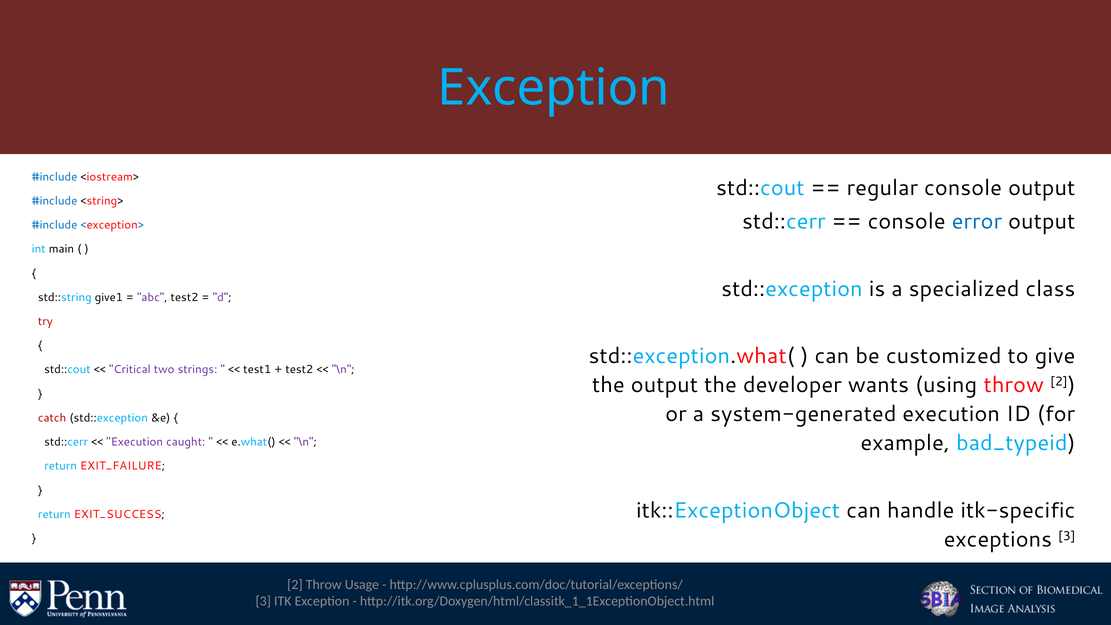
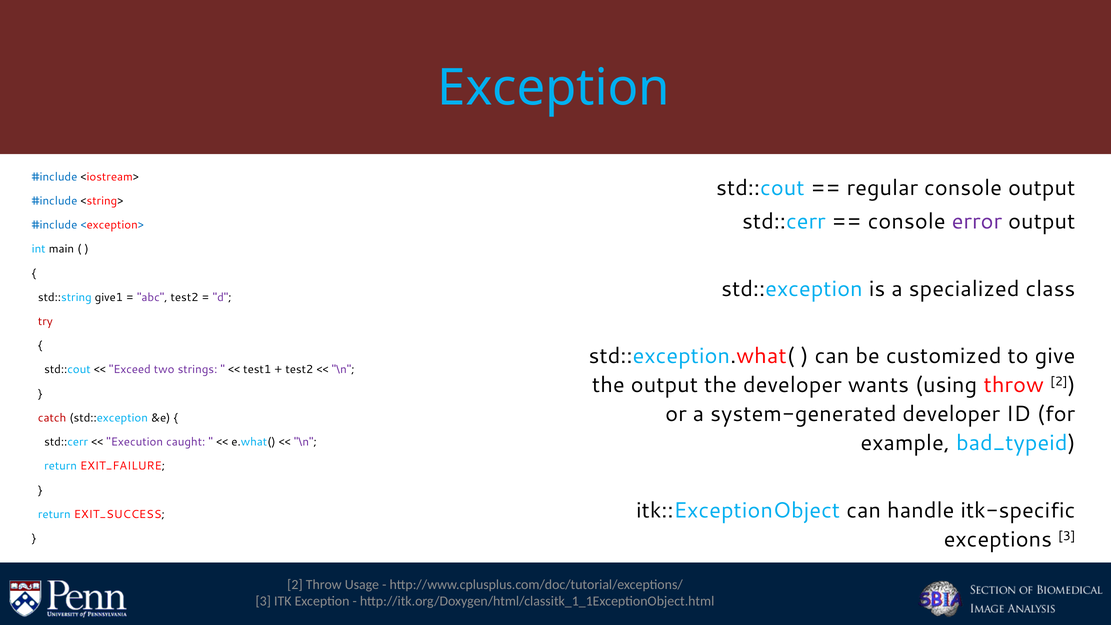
error colour: blue -> purple (977, 221)
Critical: Critical -> Exceed (130, 370)
system-generated execution: execution -> developer (951, 414)
